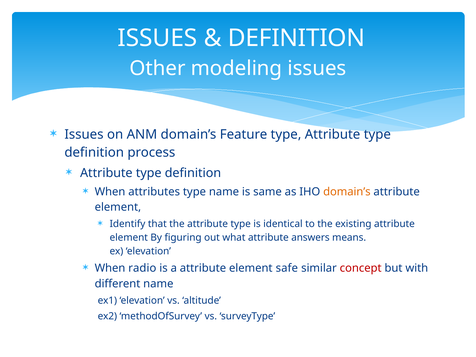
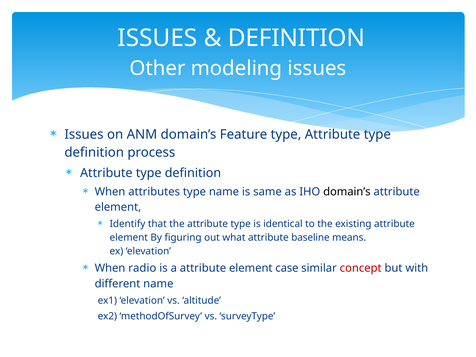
domain’s colour: orange -> black (347, 192)
answers: answers -> baseline (310, 238)
safe: safe -> case (287, 268)
